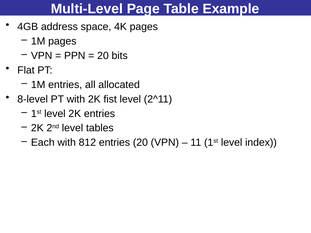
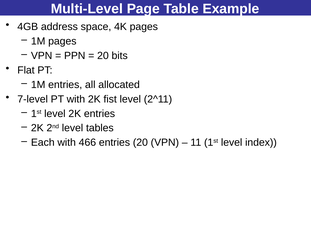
8-level: 8-level -> 7-level (33, 99)
812: 812 -> 466 (87, 143)
